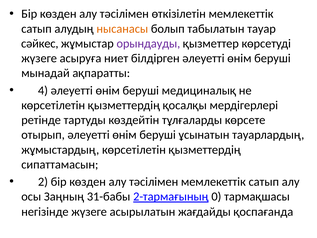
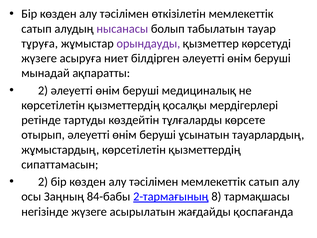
нысанасы colour: orange -> purple (122, 29)
сәйкес: сәйкес -> тұруға (40, 43)
4: 4 -> 2 (43, 90)
31-бабы: 31-бабы -> 84-бабы (109, 196)
0: 0 -> 8 (216, 196)
